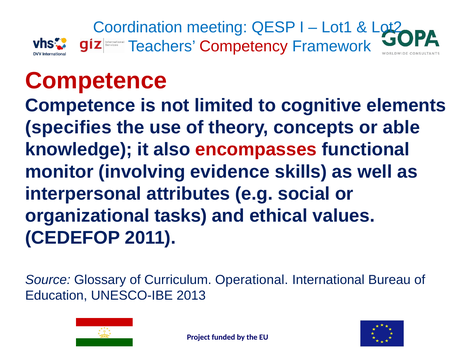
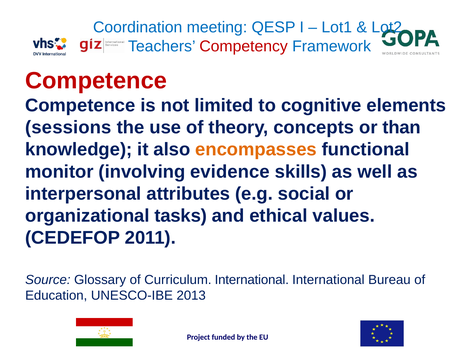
specifies: specifies -> sessions (68, 128)
able: able -> than (402, 128)
encompasses colour: red -> orange (256, 150)
Curriculum Operational: Operational -> International (252, 280)
